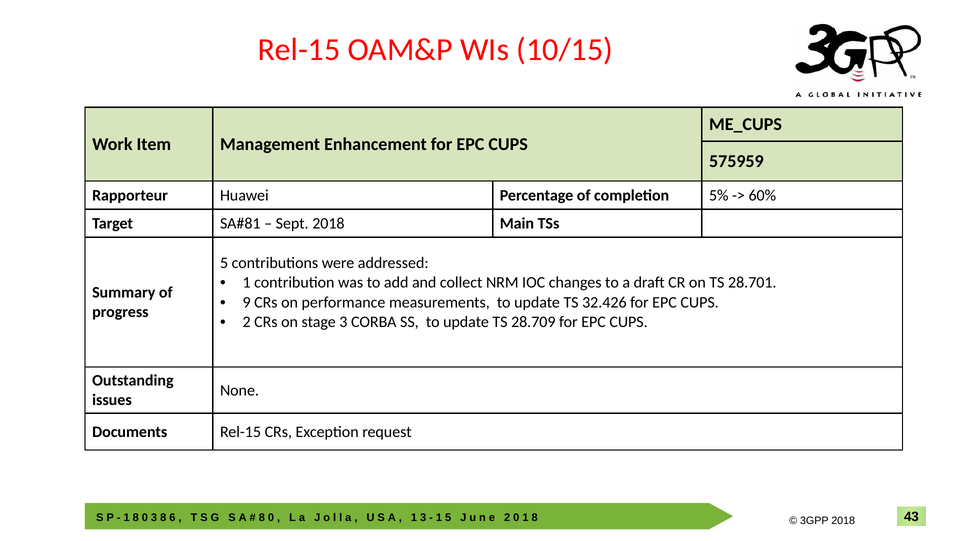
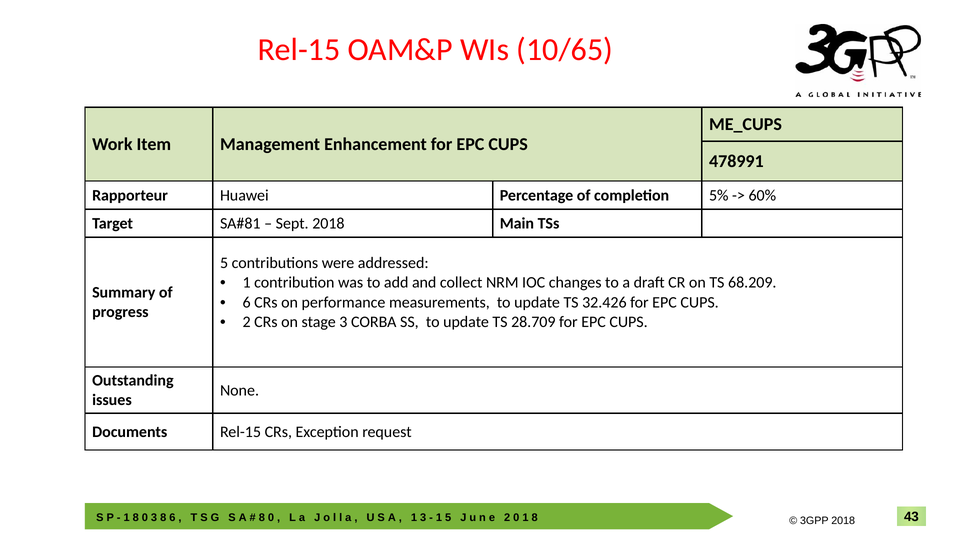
10/15: 10/15 -> 10/65 (565, 50)
575959: 575959 -> 478991 (736, 161)
28.701: 28.701 -> 68.209 (752, 282)
9: 9 -> 6 (247, 302)
